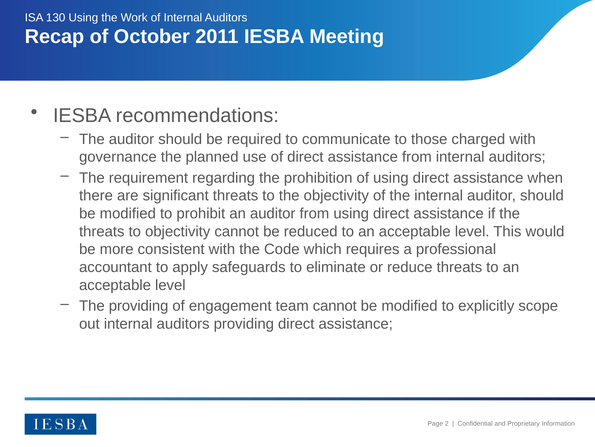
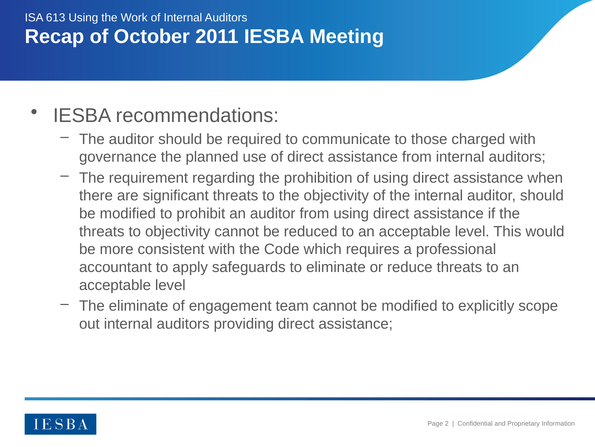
130: 130 -> 613 (56, 18)
The providing: providing -> eliminate (139, 305)
